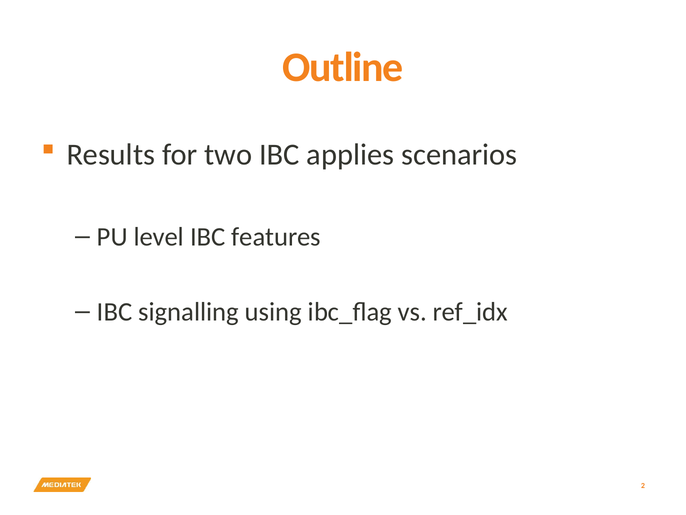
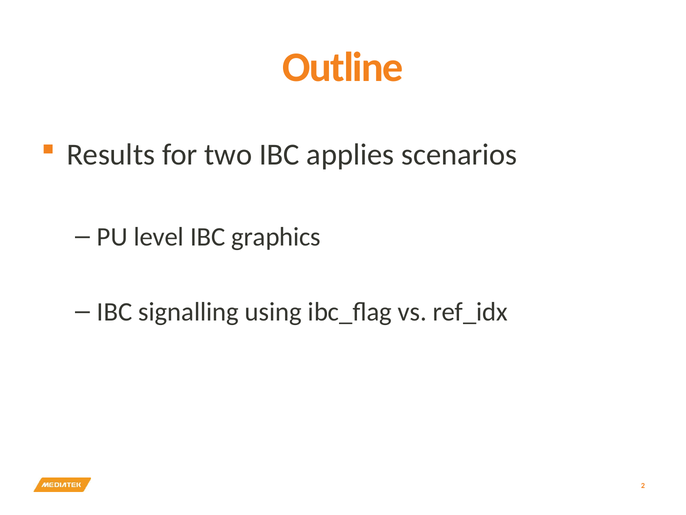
features: features -> graphics (276, 237)
